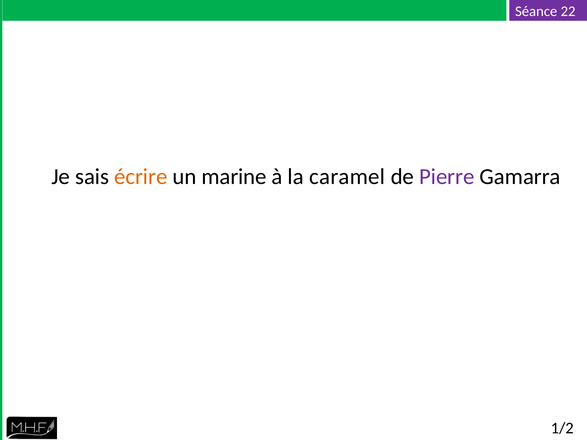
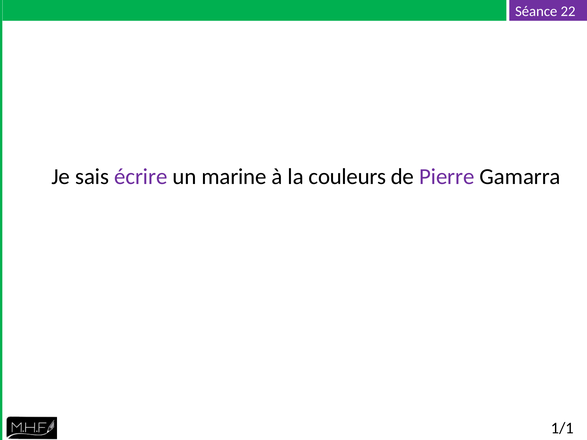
écrire colour: orange -> purple (141, 177)
caramel: caramel -> couleurs (347, 177)
1/2: 1/2 -> 1/1 (562, 428)
